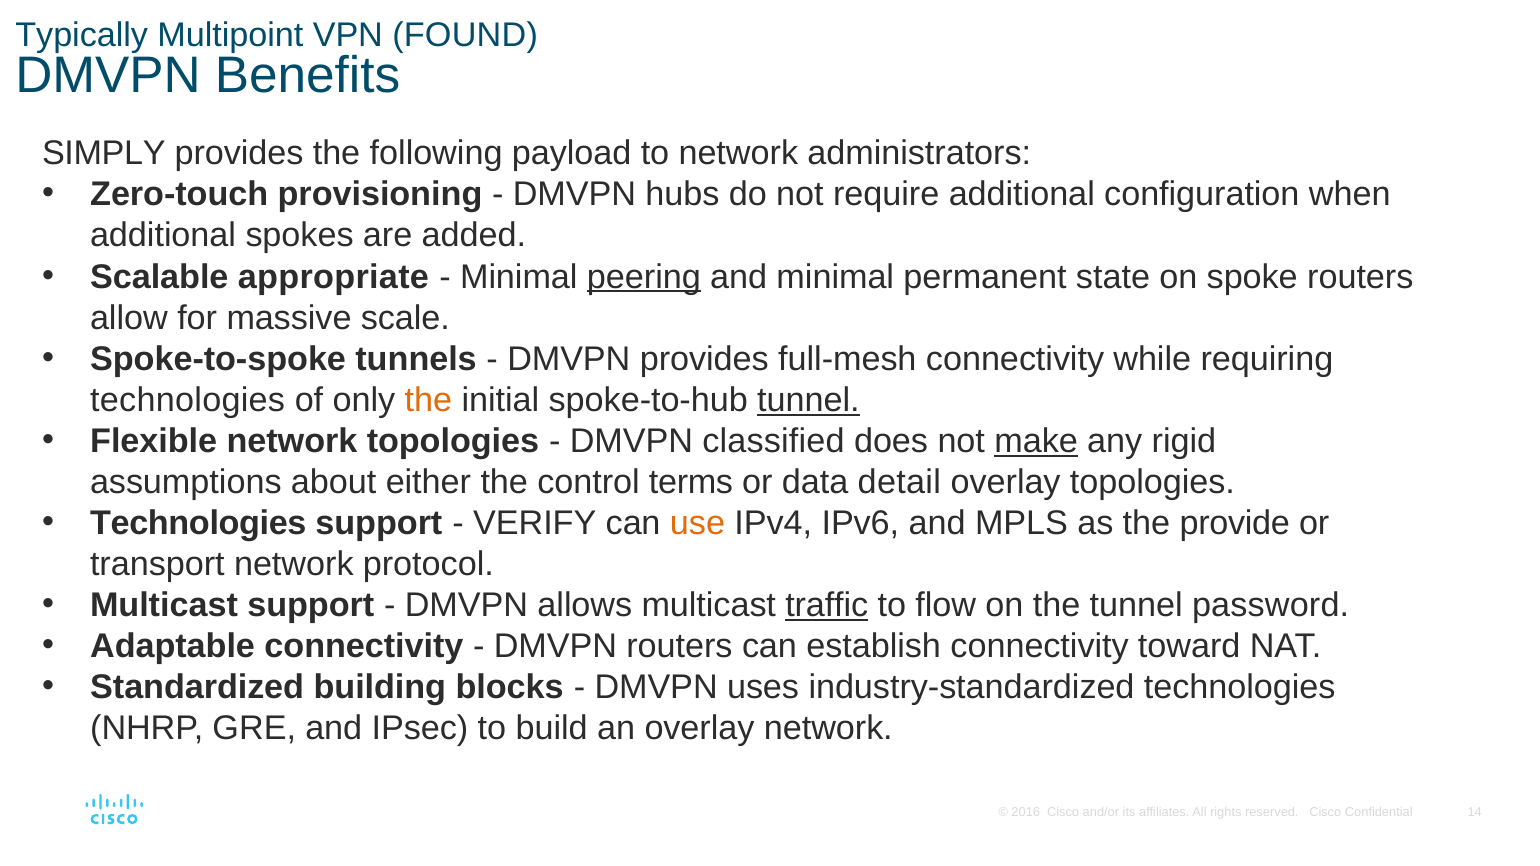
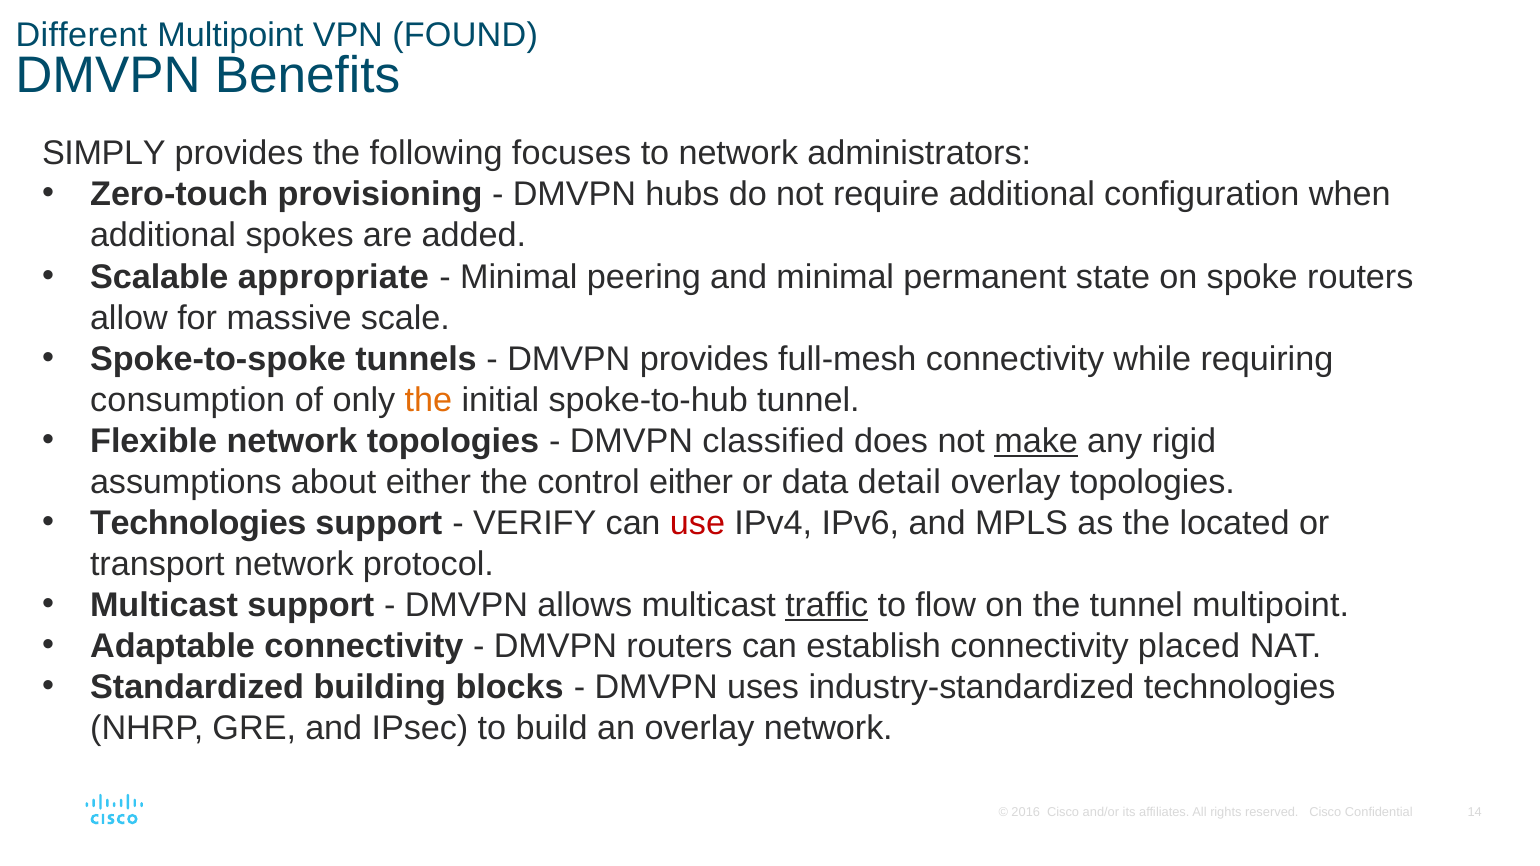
Typically: Typically -> Different (81, 35)
payload: payload -> focuses (572, 154)
peering underline: present -> none (644, 277)
technologies: technologies -> consumption (188, 400)
tunnel underline: present -> none (808, 400)
control terms: terms -> either (691, 482)
use colour: orange -> red (697, 523)
provide: provide -> located (1235, 523)
tunnel password: password -> multipoint (1271, 605)
toward: toward -> placed (1189, 646)
